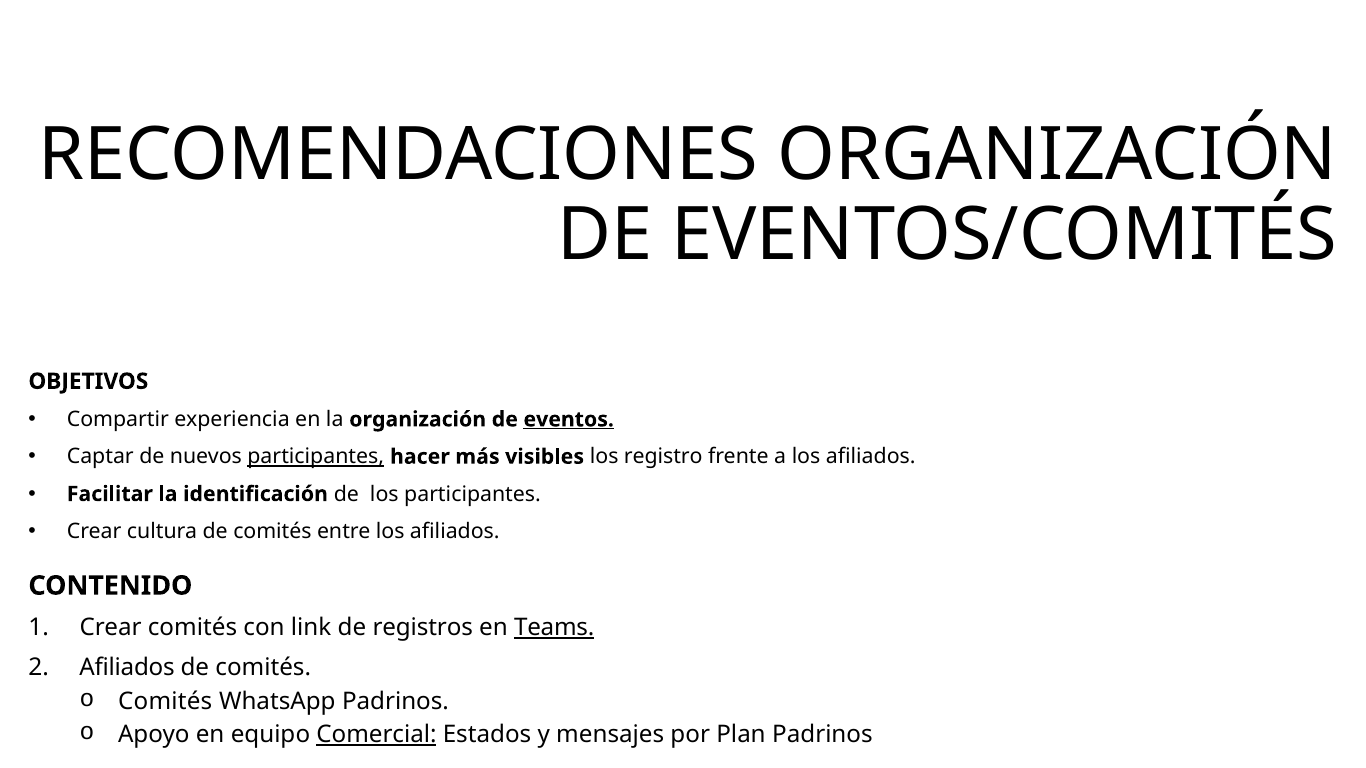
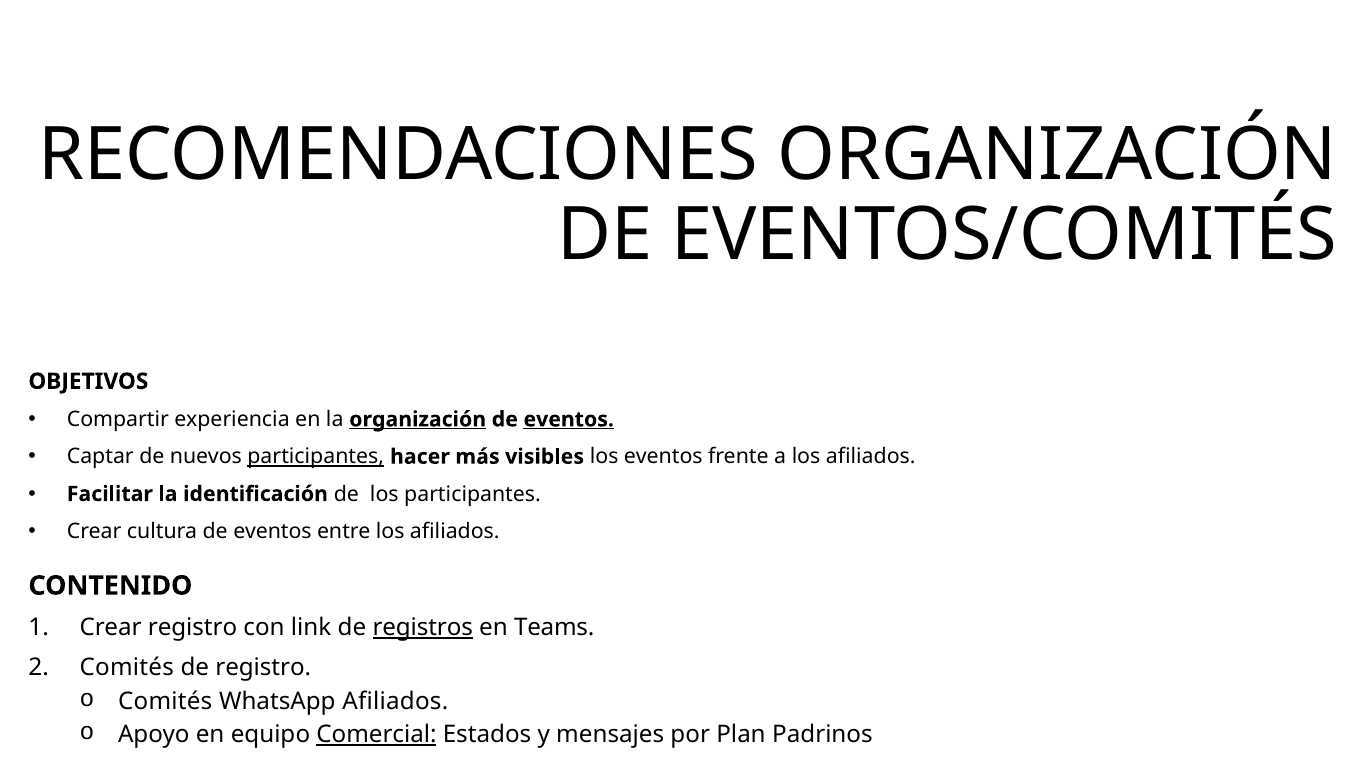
organización underline: none -> present (418, 420)
los registro: registro -> eventos (663, 457)
cultura de comités: comités -> eventos (272, 532)
Crear comités: comités -> registro (193, 628)
registros underline: none -> present (423, 628)
Teams underline: present -> none (554, 628)
Afiliados: Afiliados -> Comités (127, 668)
comités: comités -> registro (263, 668)
WhatsApp Padrinos: Padrinos -> Afiliados (395, 702)
